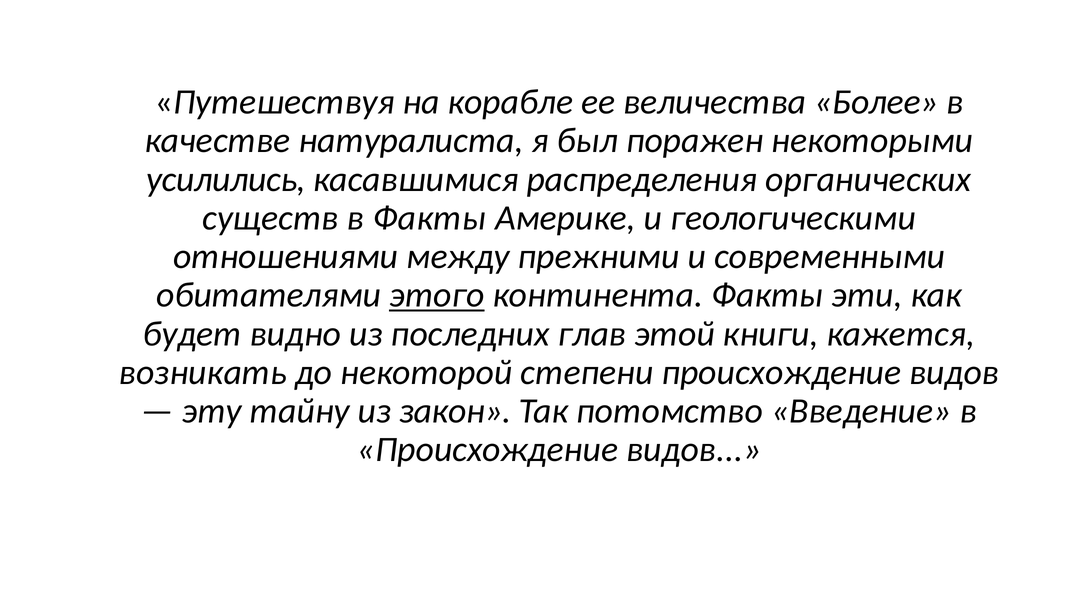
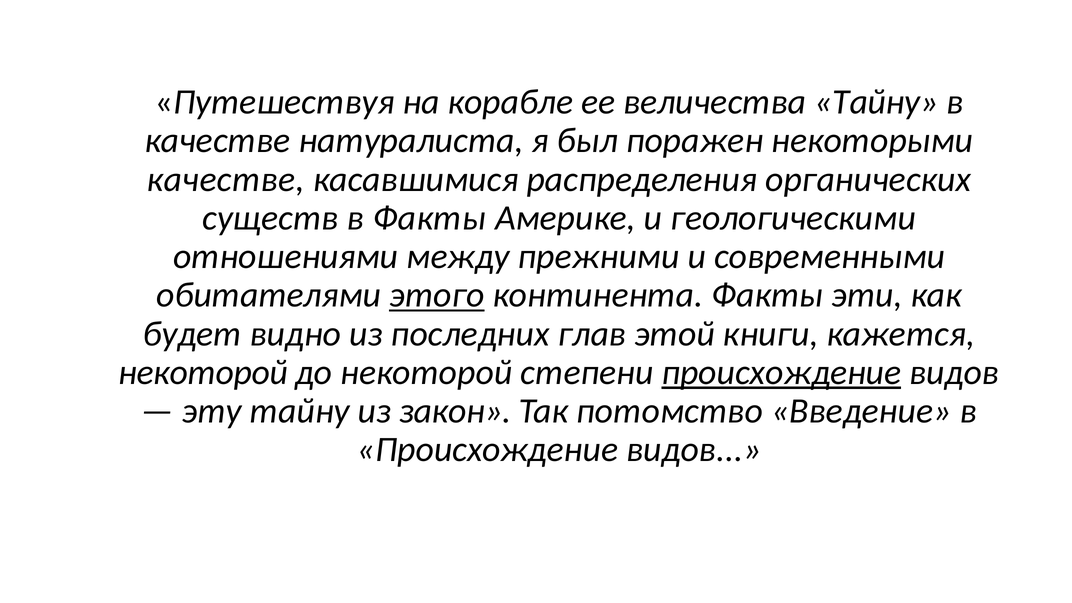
величества Более: Более -> Тайну (876, 102)
усилились: усилились -> качестве (226, 179)
возникать: возникать -> некоторой (203, 372)
происхождение underline: none -> present (781, 372)
